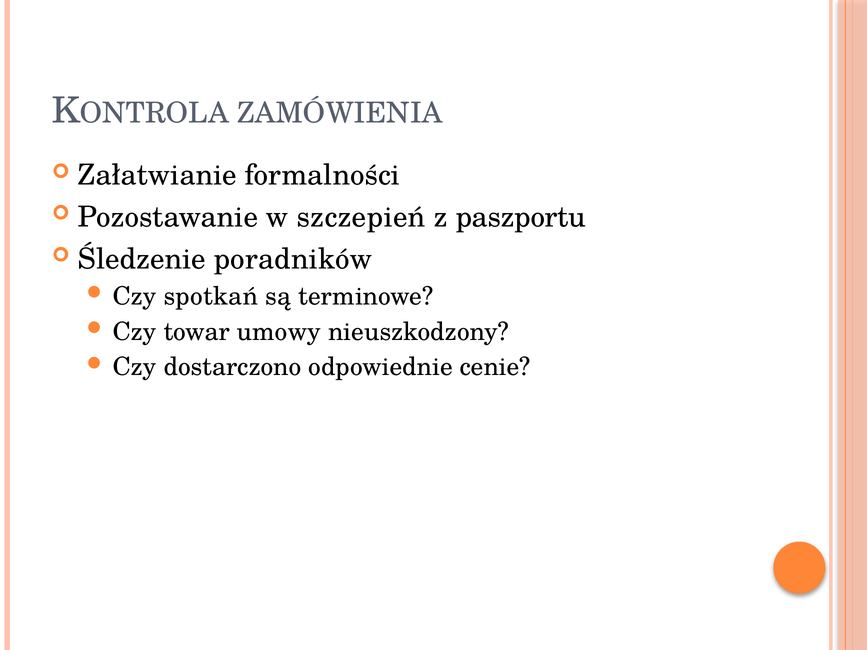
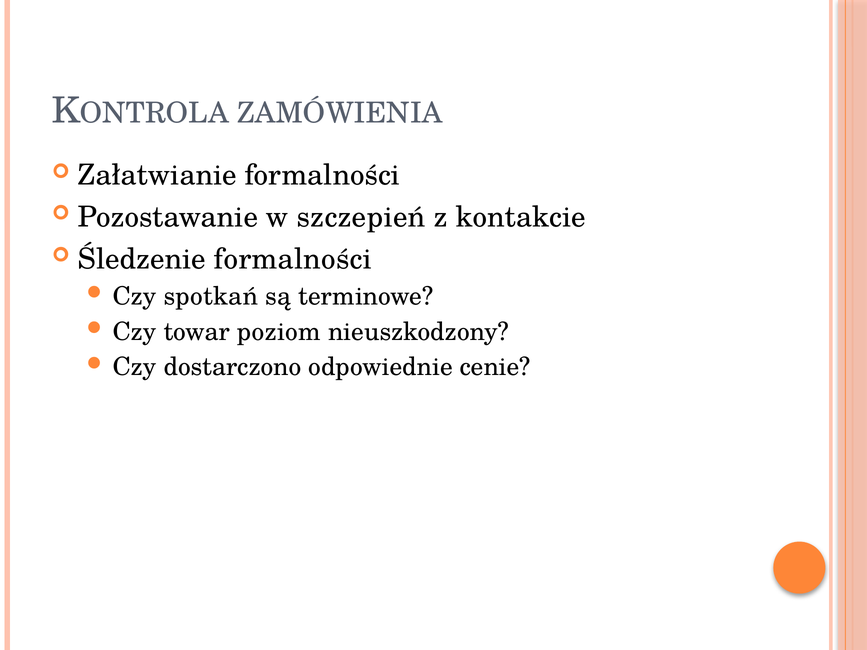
paszportu: paszportu -> kontakcie (521, 217)
Śledzenie poradników: poradników -> formalności (293, 259)
umowy: umowy -> poziom (279, 332)
